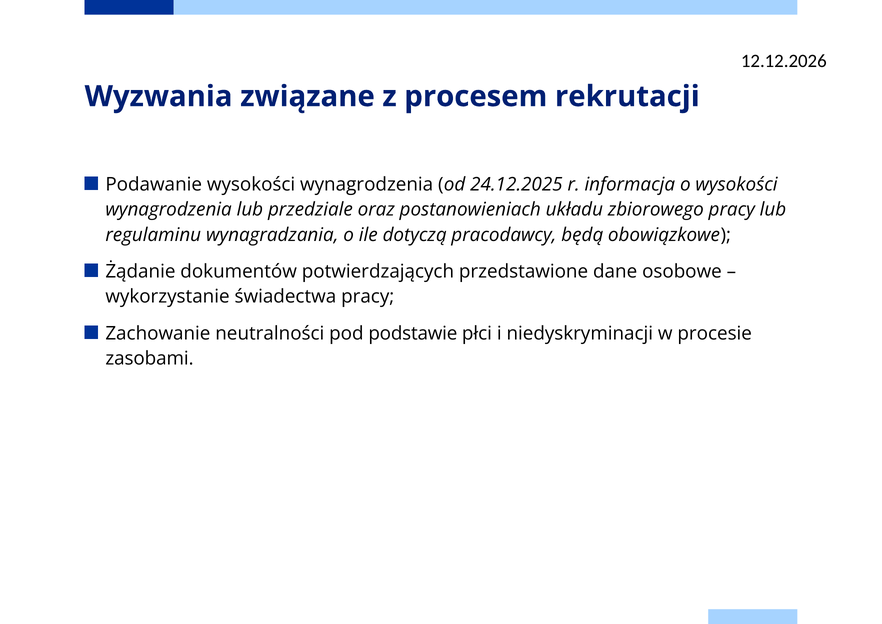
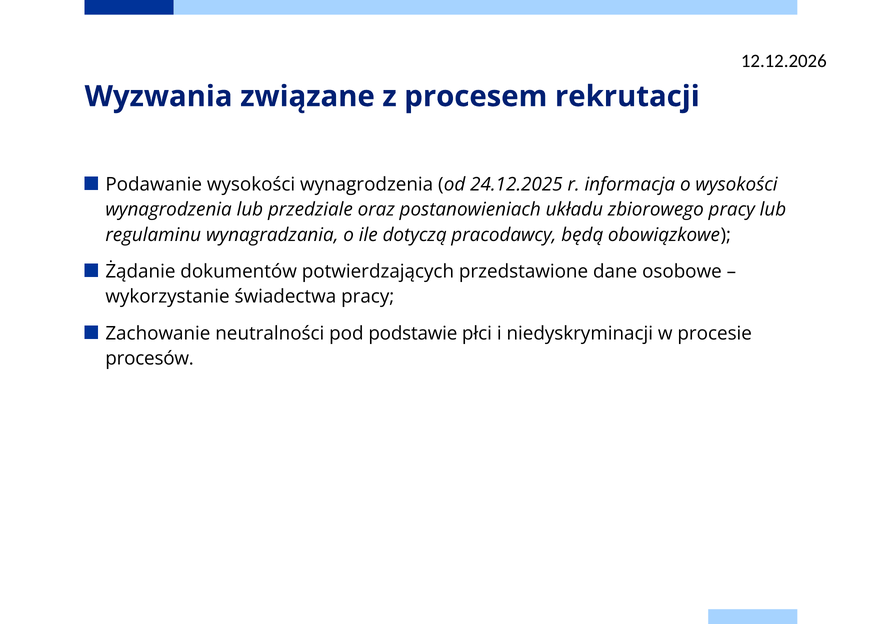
zasobami: zasobami -> procesów (150, 358)
